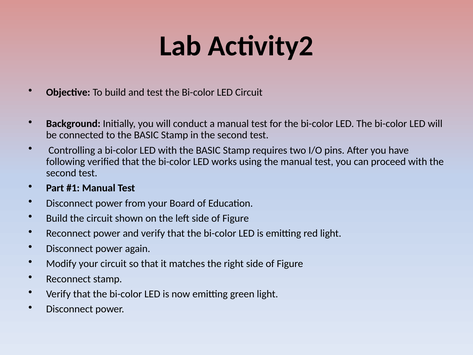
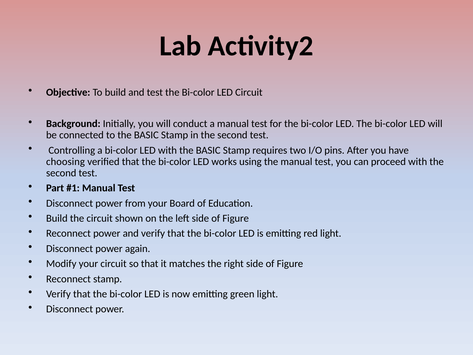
following: following -> choosing (66, 161)
